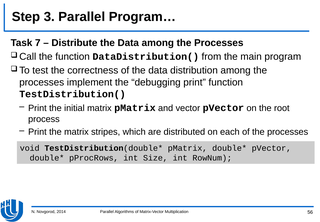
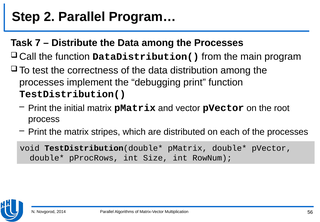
3: 3 -> 2 (49, 17)
